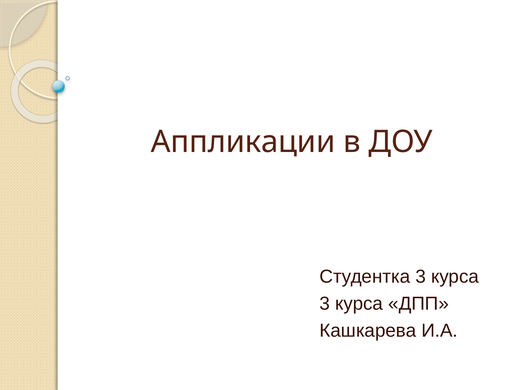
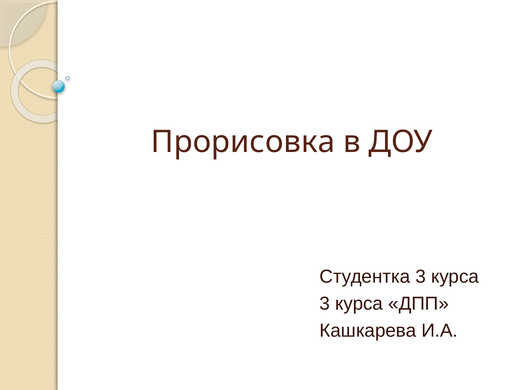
Аппликации: Аппликации -> Прорисовка (243, 142)
